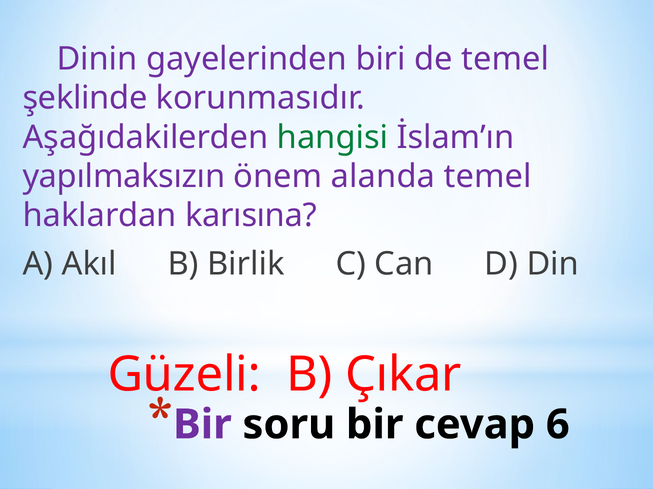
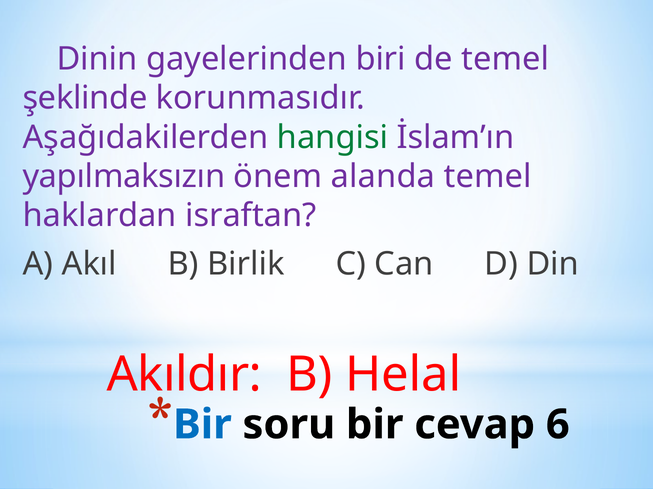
karısına: karısına -> israftan (251, 216)
Güzeli: Güzeli -> Akıldır (184, 375)
Çıkar: Çıkar -> Helal (403, 375)
Bir colour: purple -> blue (202, 425)
